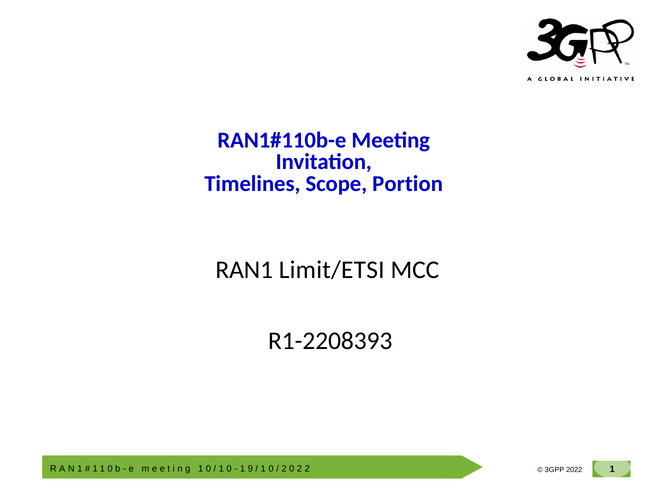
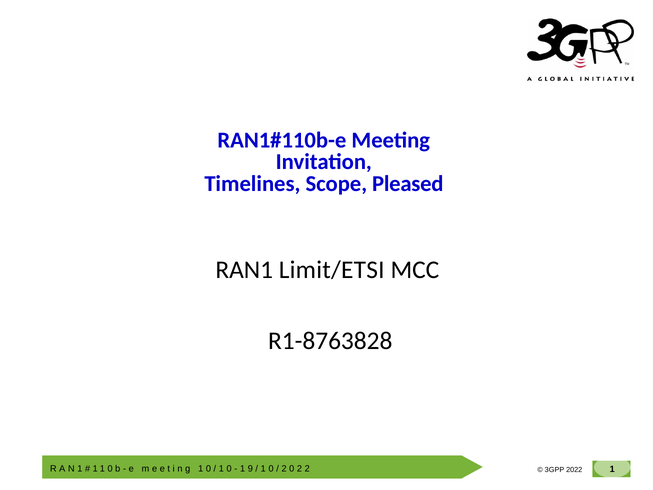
Portion: Portion -> Pleased (408, 184)
R1-2208393: R1-2208393 -> R1-8763828 (330, 341)
